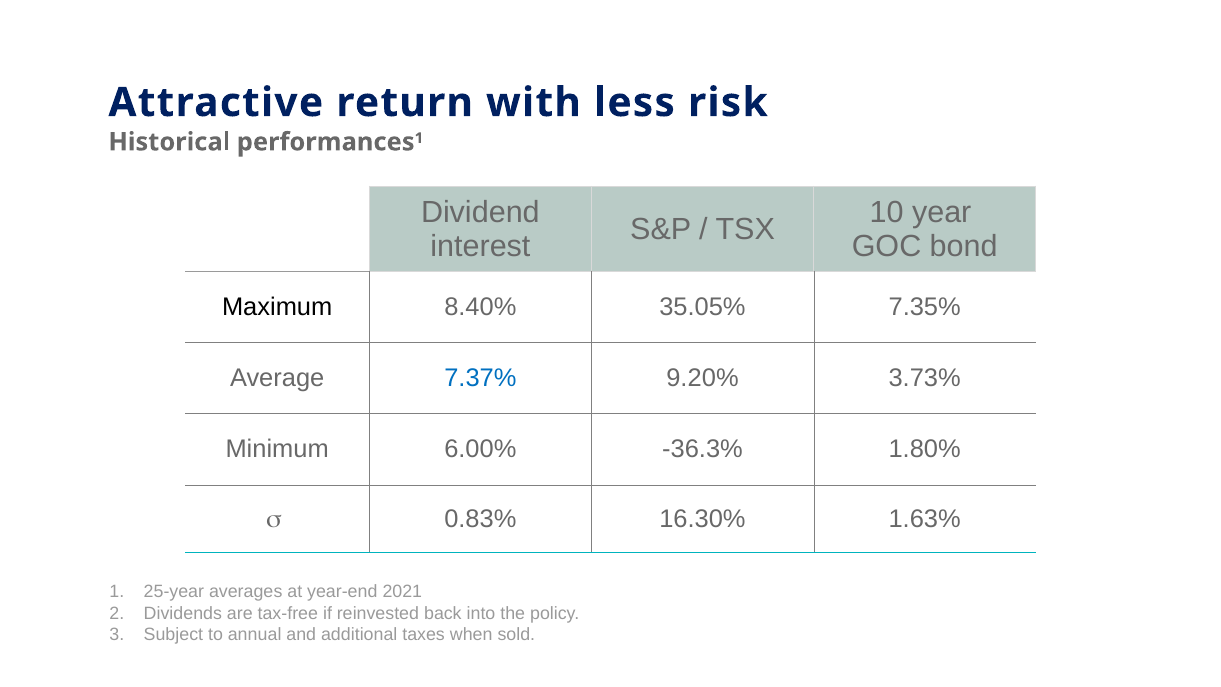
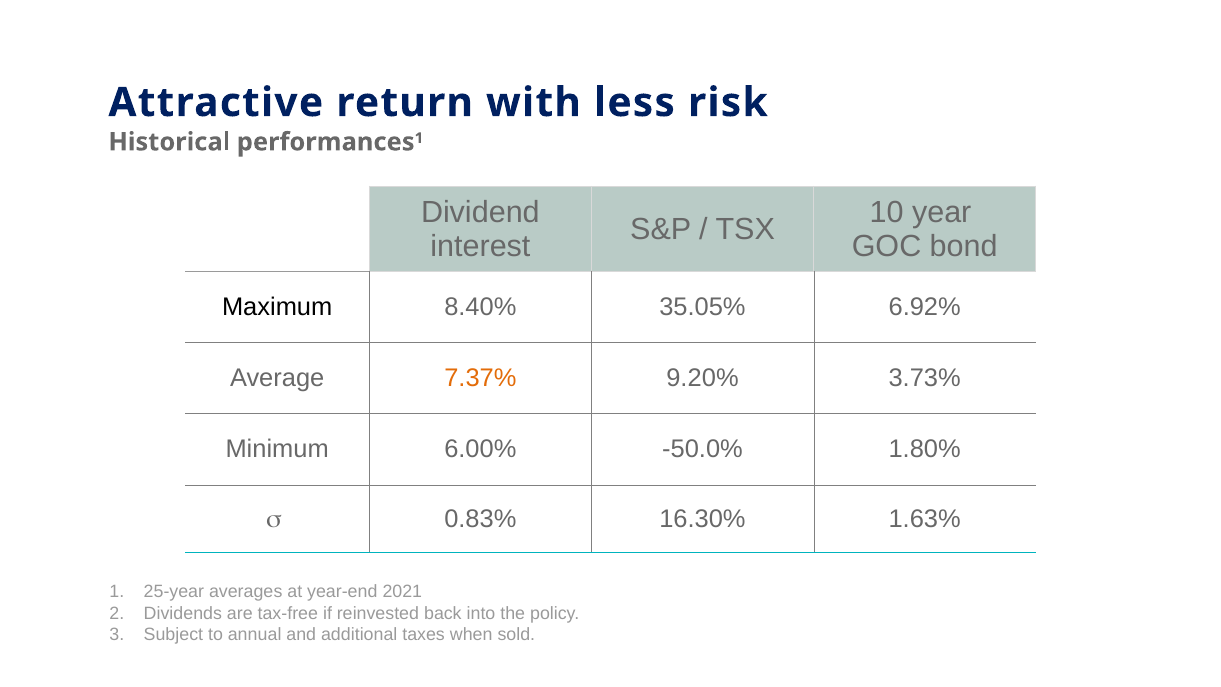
7.35%: 7.35% -> 6.92% (925, 307)
7.37% colour: blue -> orange (480, 378)
-36.3%: -36.3% -> -50.0% (703, 449)
